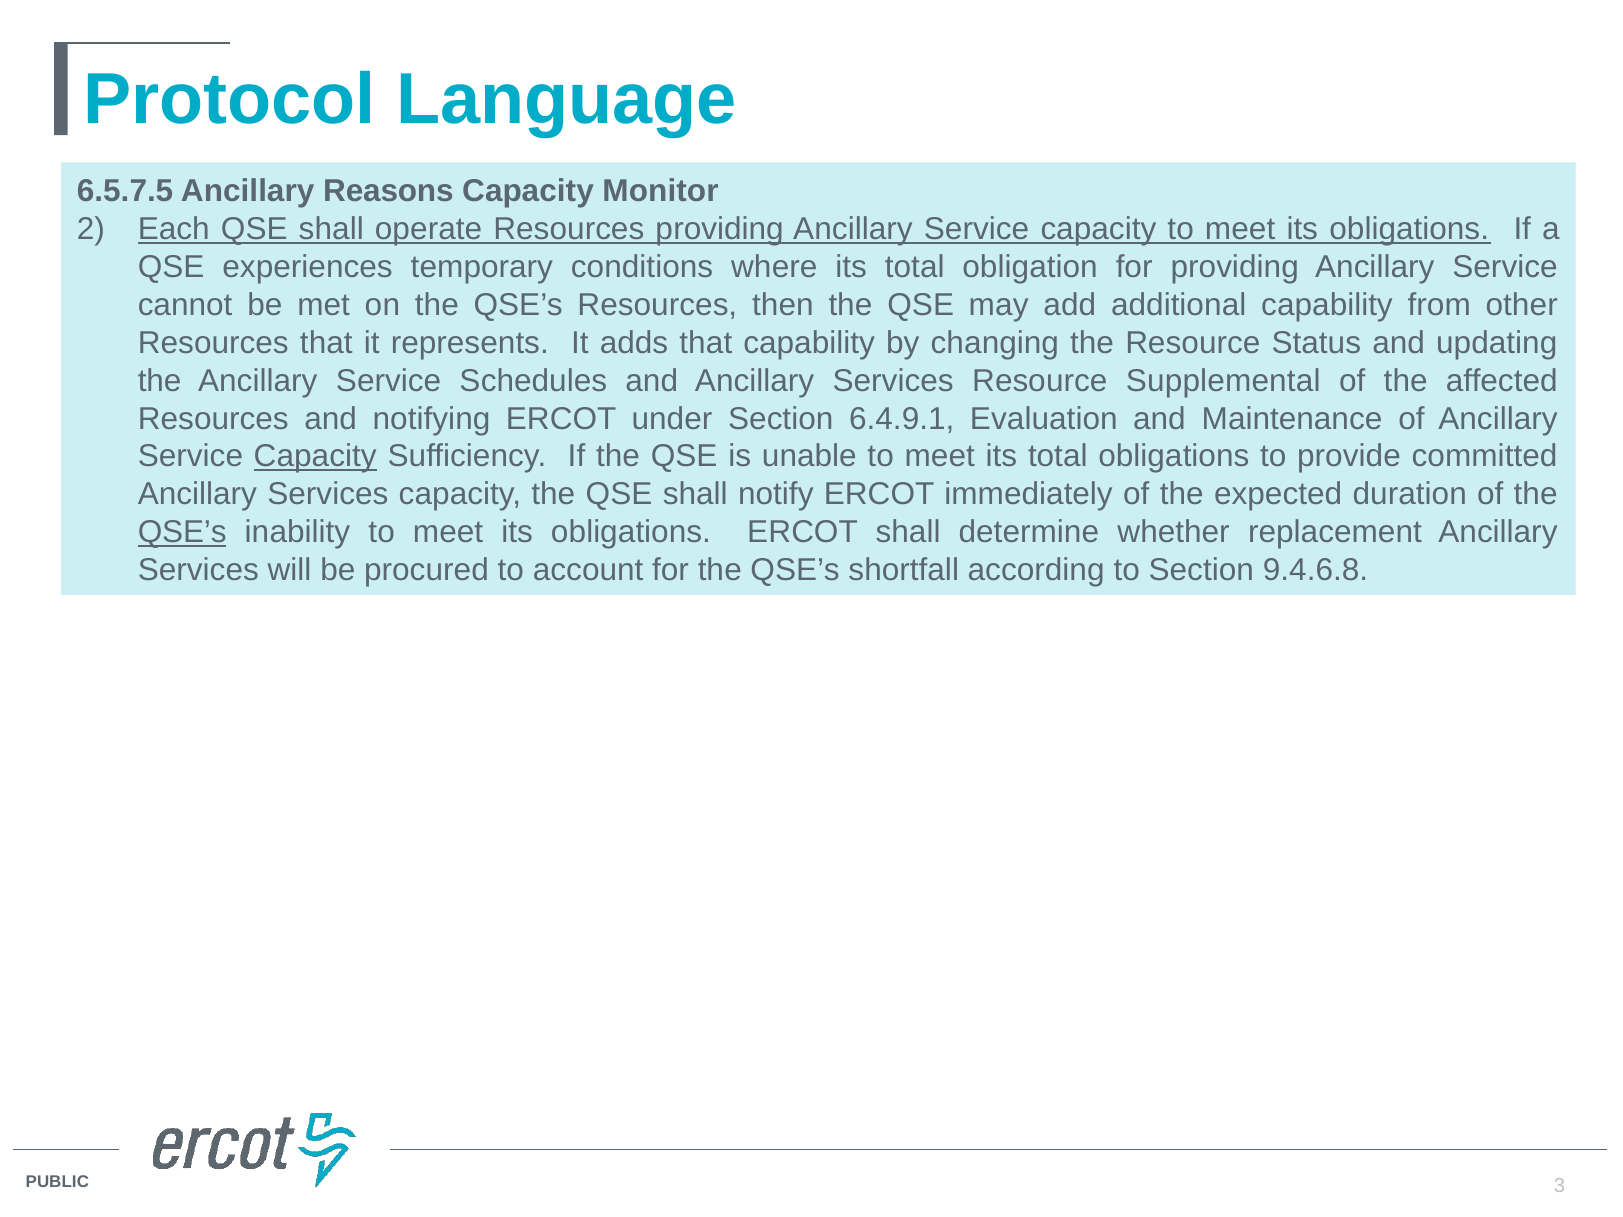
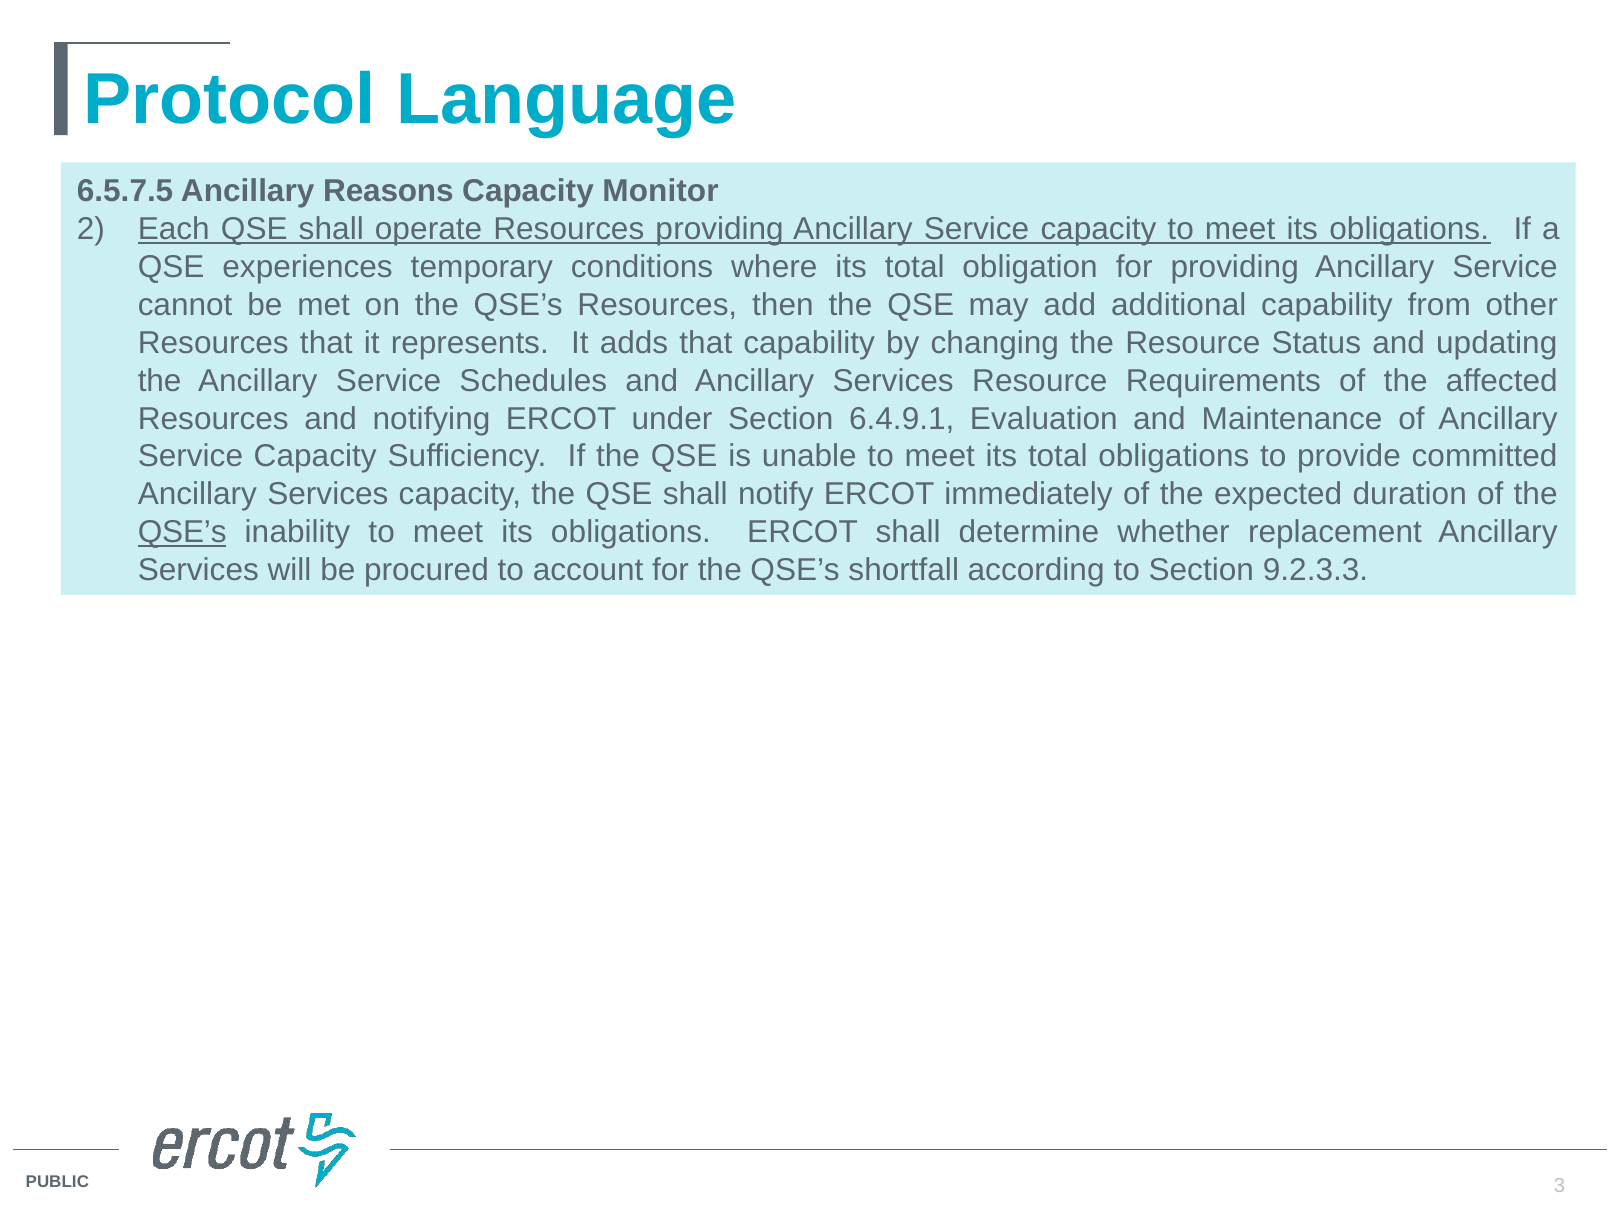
Supplemental: Supplemental -> Requirements (1223, 381)
Capacity underline: present -> none (315, 457)
9.4.6.8: 9.4.6.8 -> 9.2.3.3 (1316, 570)
